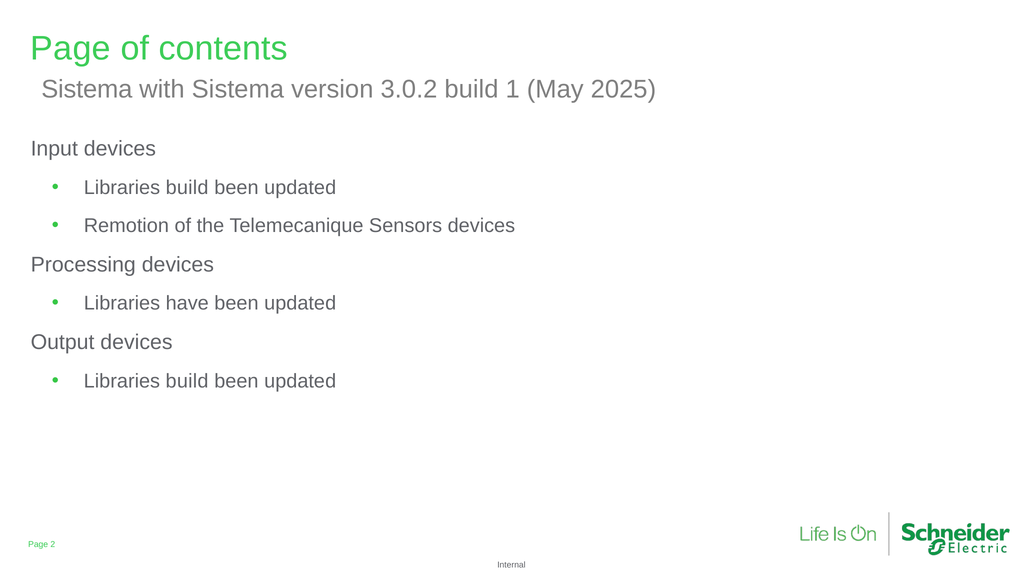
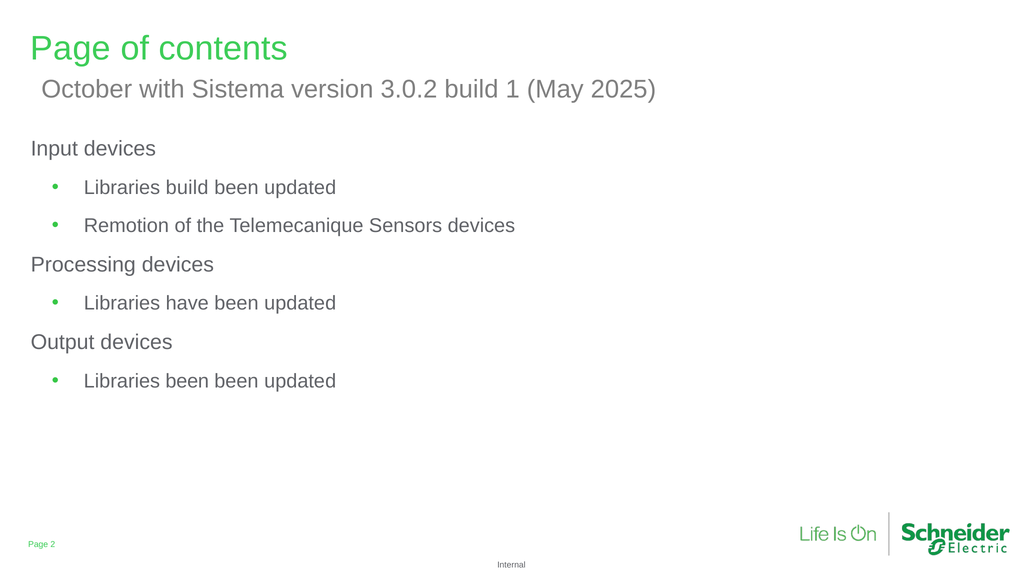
Sistema: Sistema -> October (87, 89)
build: build -> been (187, 381)
